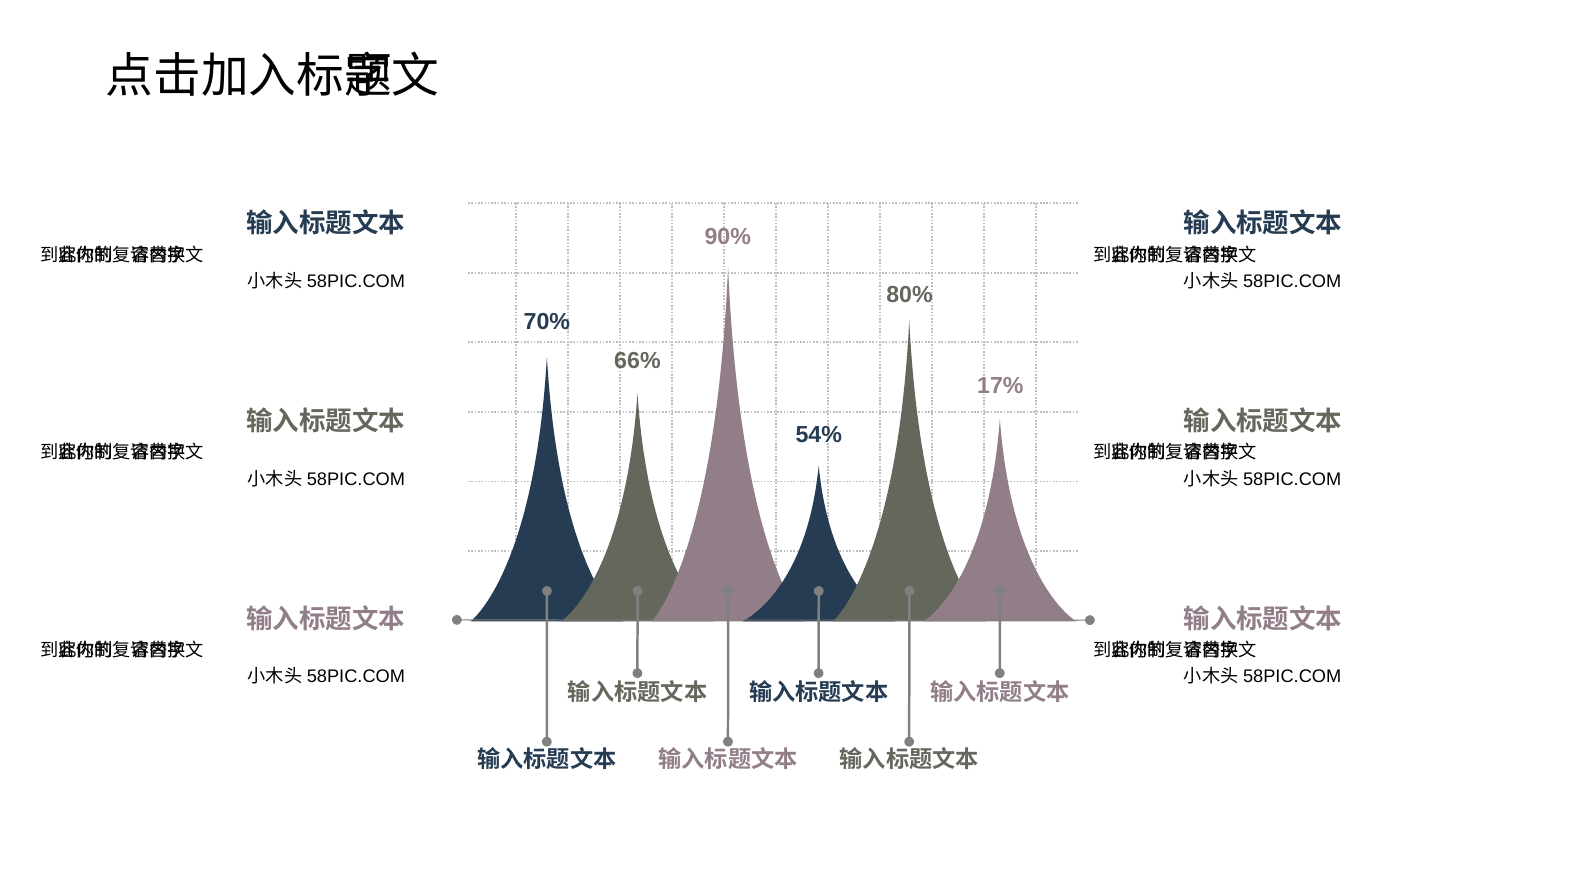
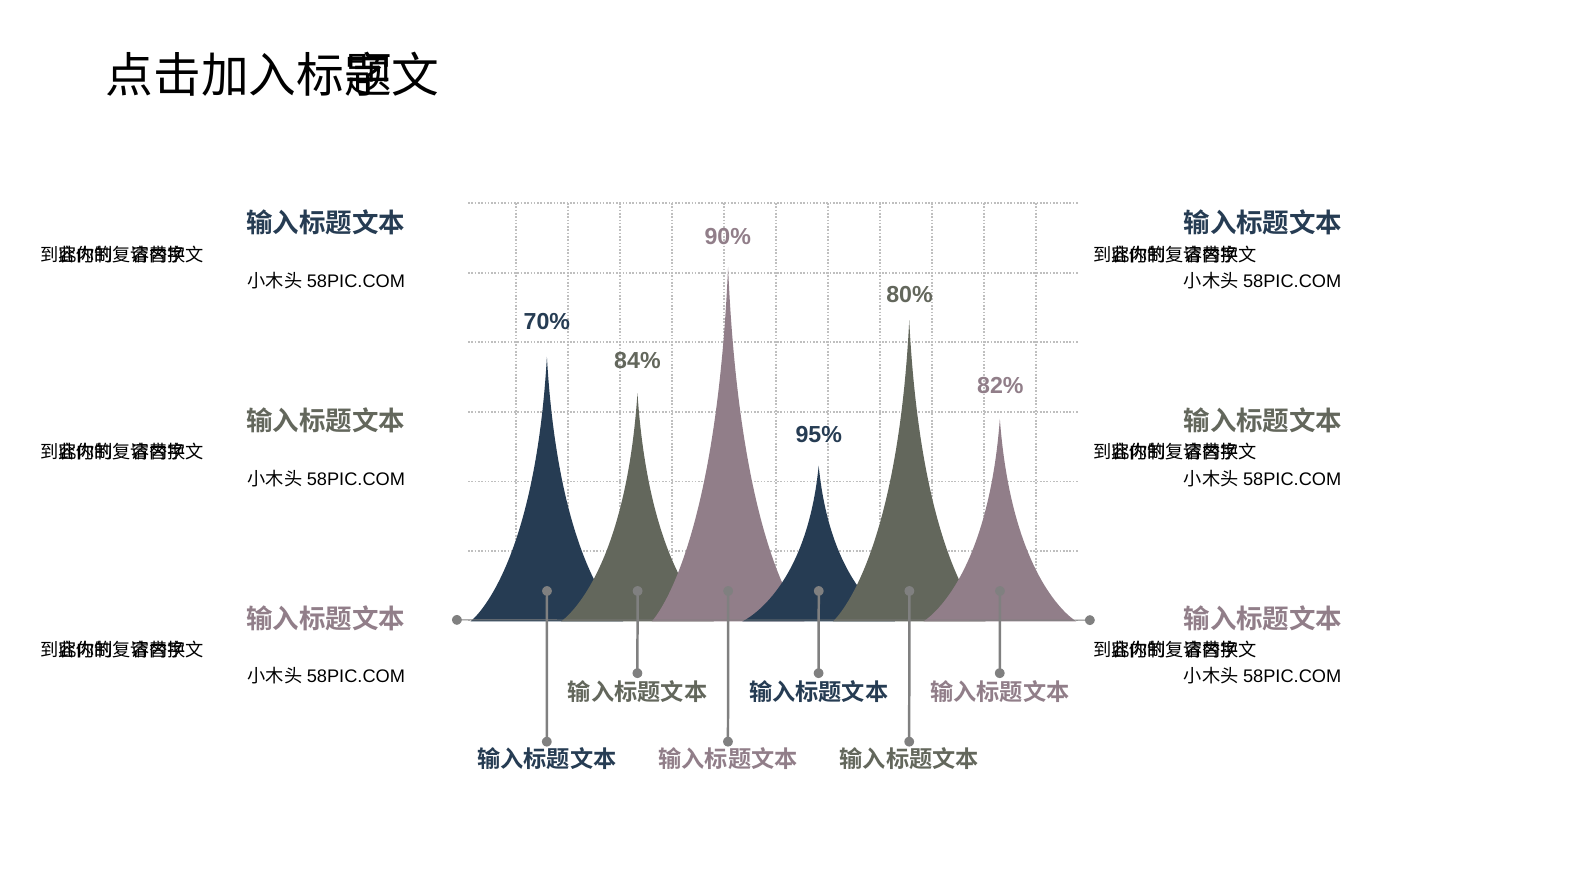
66%: 66% -> 84% (637, 361)
17%: 17% -> 82% (1000, 386)
54%: 54% -> 95% (819, 435)
